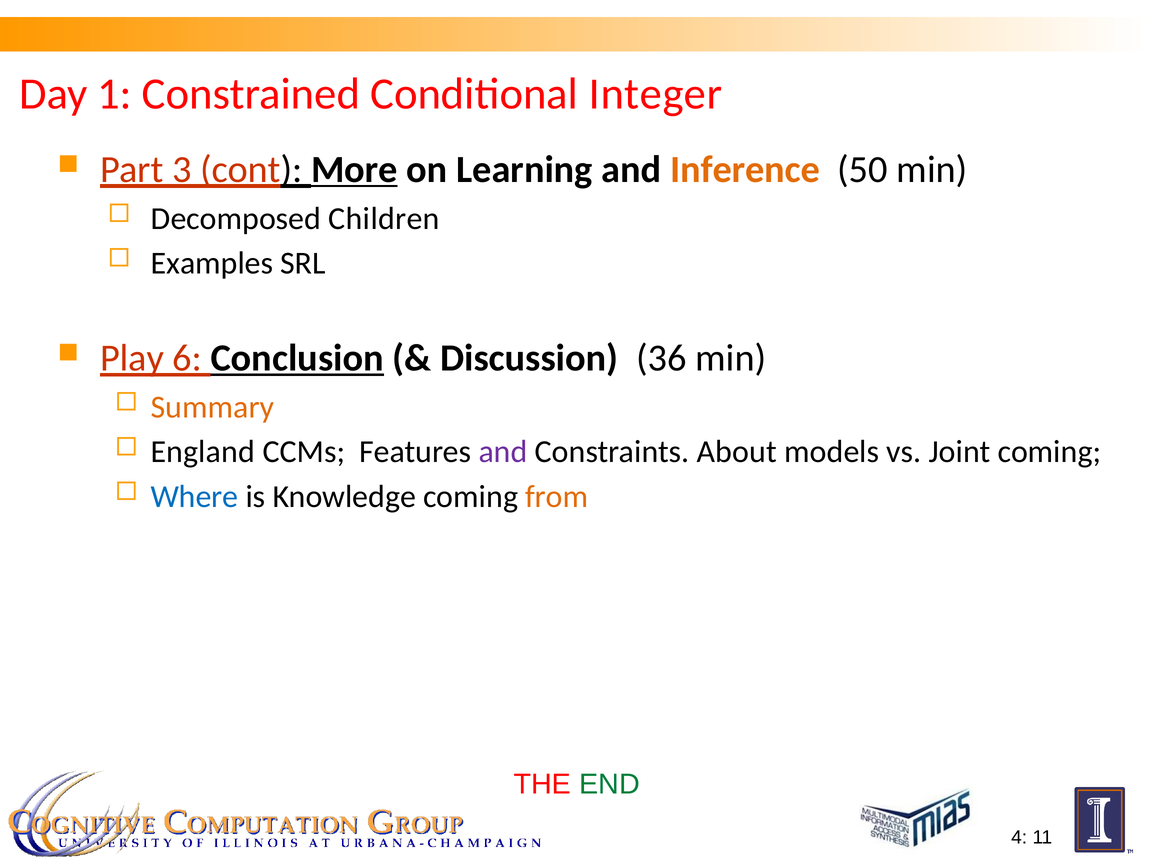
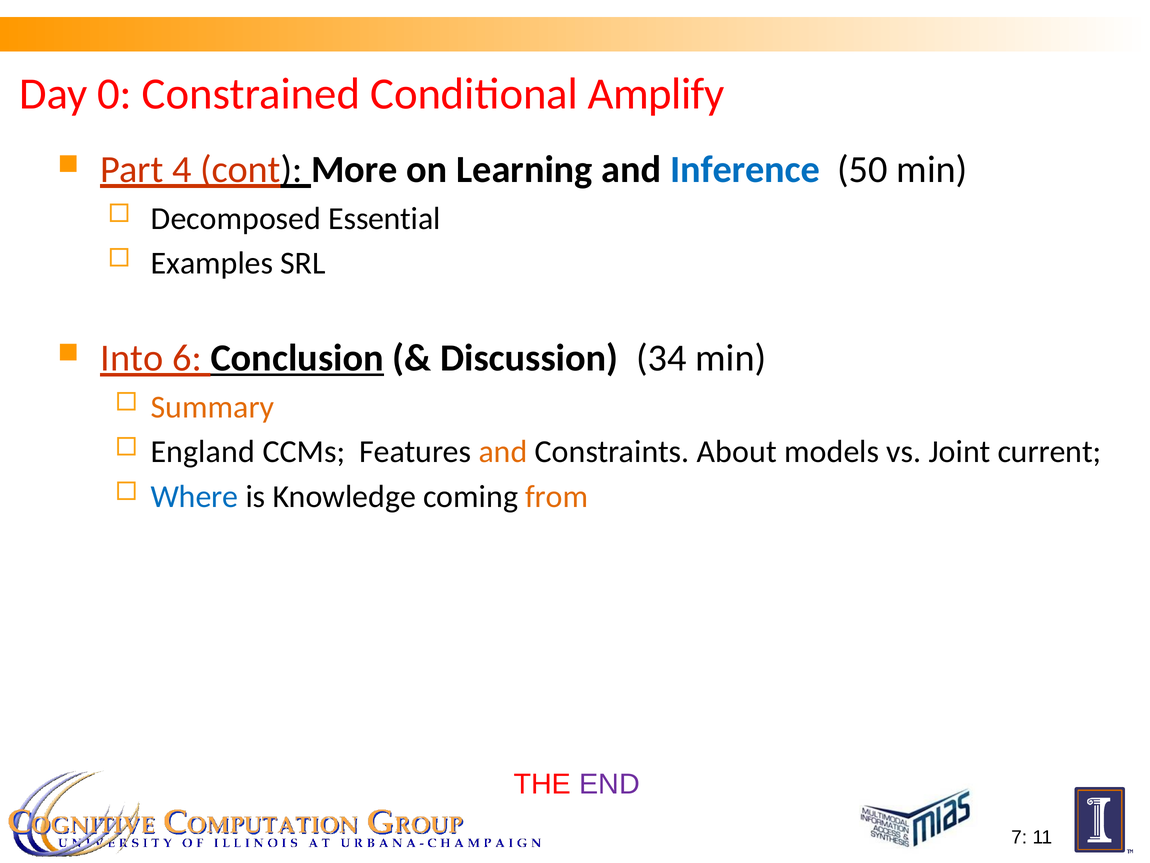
1: 1 -> 0 (115, 94)
Integer: Integer -> Amplify (656, 94)
3: 3 -> 4 (182, 169)
More underline: present -> none (354, 169)
Inference colour: orange -> blue (745, 169)
Children: Children -> Essential (384, 218)
Play: Play -> Into (132, 358)
36: 36 -> 34 (661, 358)
and colour: purple -> orange (503, 452)
Joint coming: coming -> current (1049, 452)
END colour: green -> purple (609, 784)
4: 4 -> 7 (1019, 837)
